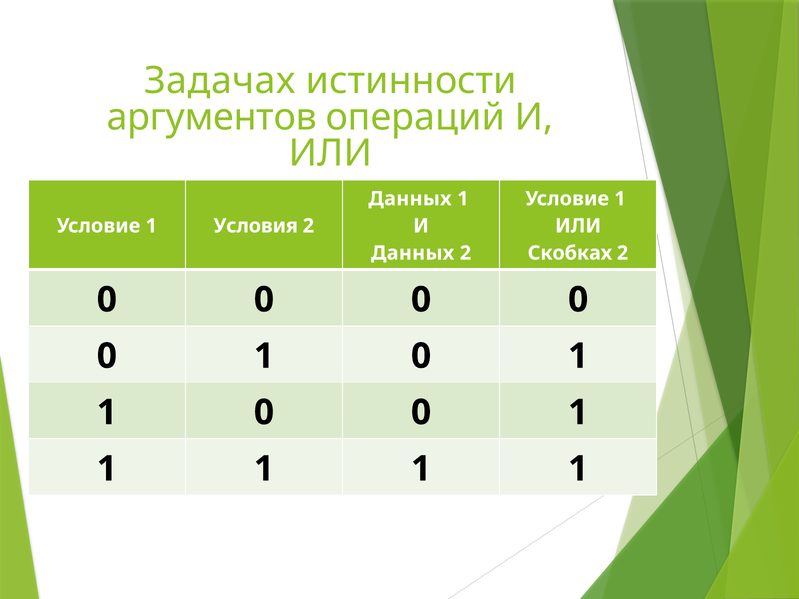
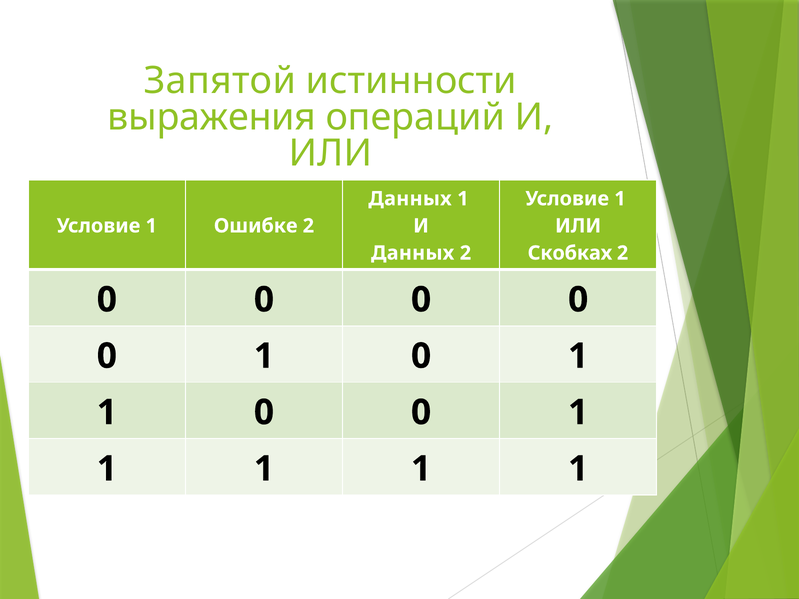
Задачах: Задачах -> Запятой (220, 81)
аргументов: аргументов -> выражения (212, 117)
Условия: Условия -> Ошибке (256, 226)
